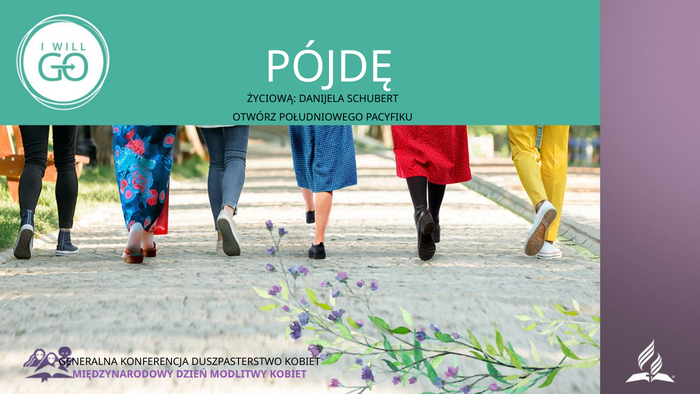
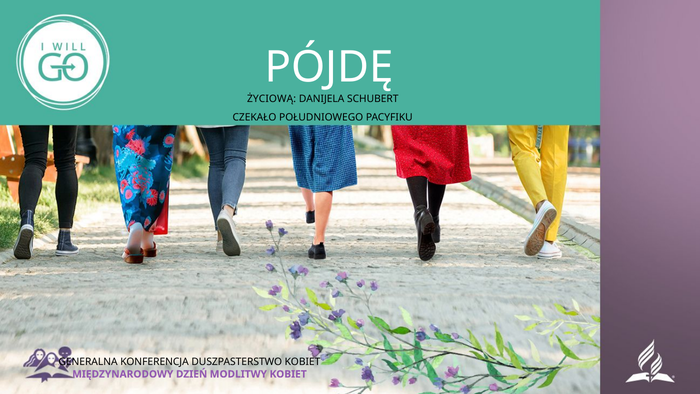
OTWÓRZ: OTWÓRZ -> CZEKAŁO (254, 117)
